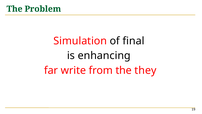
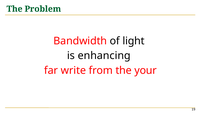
Simulation: Simulation -> Bandwidth (80, 41)
final: final -> light (134, 41)
they: they -> your (146, 70)
